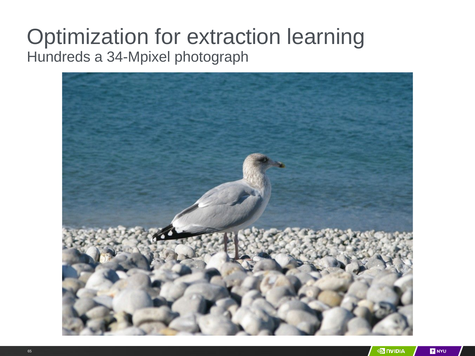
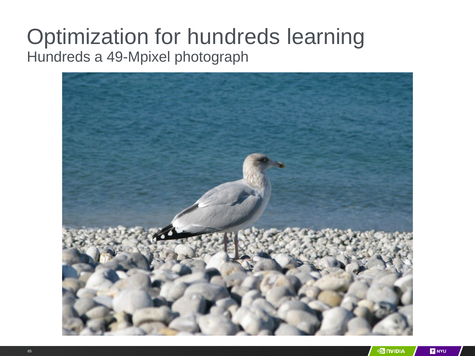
for extraction: extraction -> hundreds (234, 37)
34-Mpixel: 34-Mpixel -> 49-Mpixel (139, 57)
